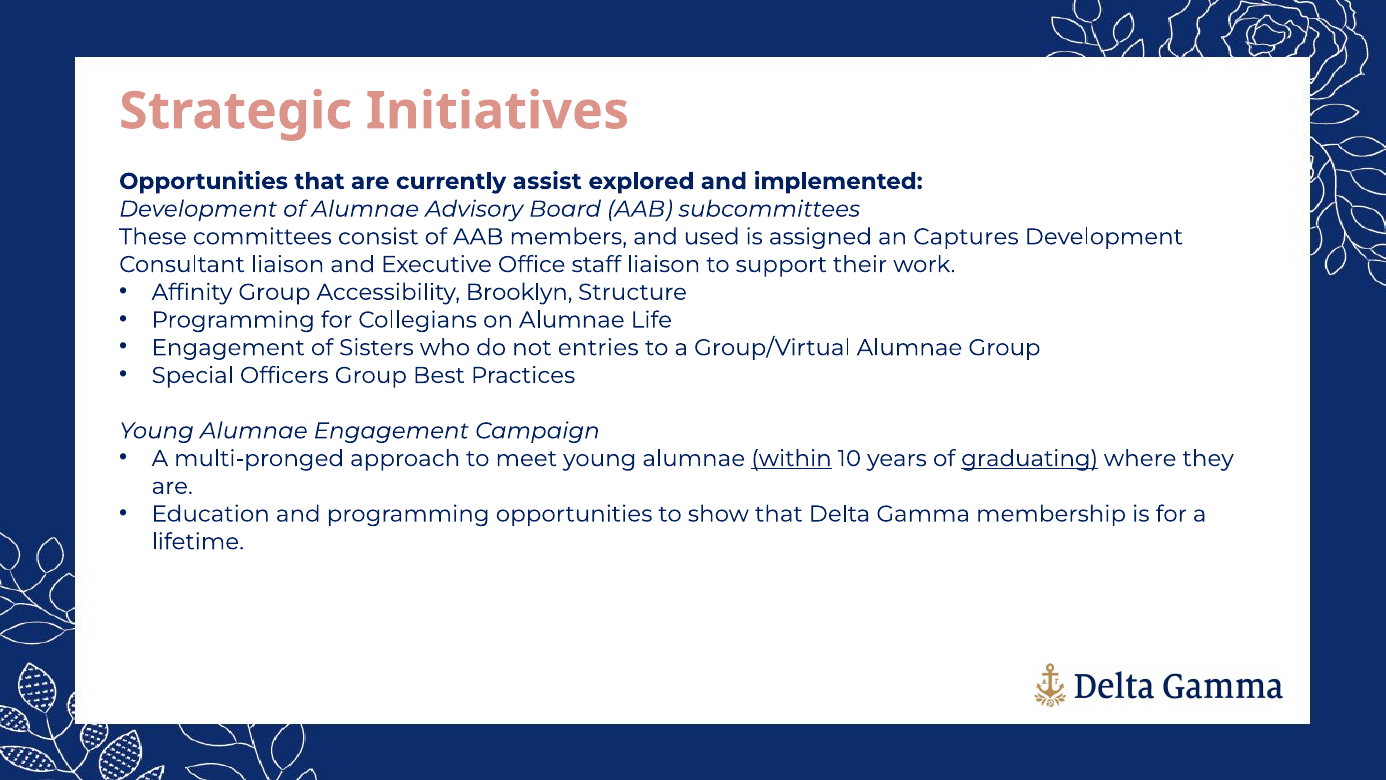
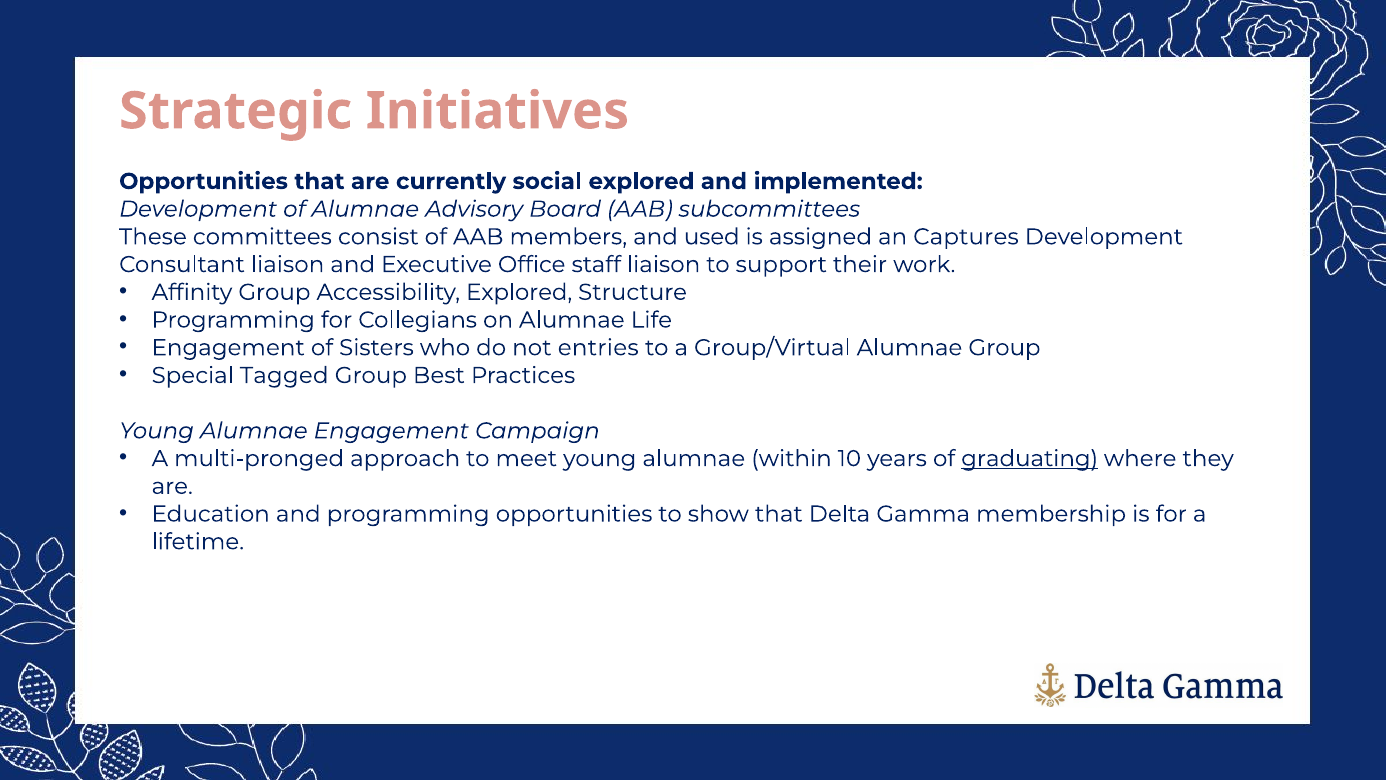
assist: assist -> social (547, 181)
Accessibility Brooklyn: Brooklyn -> Explored (519, 292)
Officers: Officers -> Tagged (284, 375)
within underline: present -> none (791, 458)
